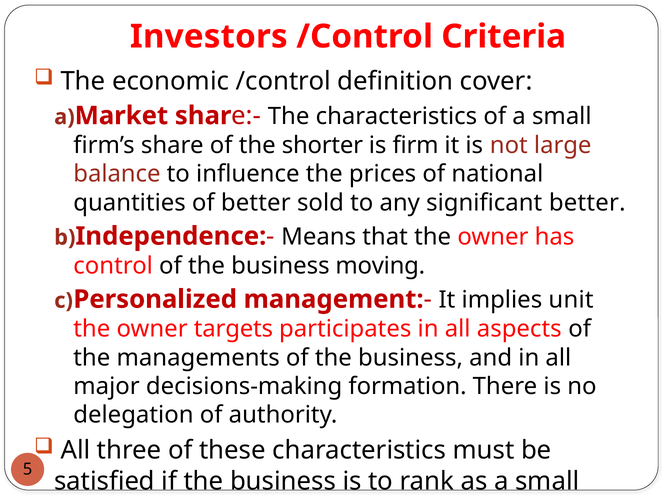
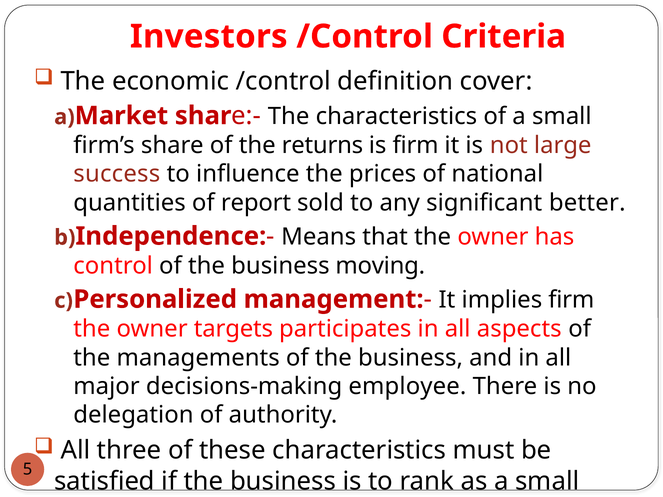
shorter: shorter -> returns (322, 145)
balance: balance -> success (117, 174)
of better: better -> report (256, 203)
implies unit: unit -> firm (571, 300)
formation: formation -> employee (407, 387)
